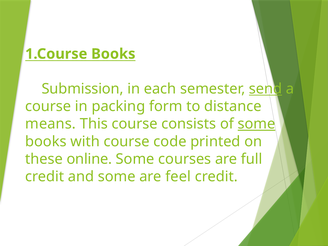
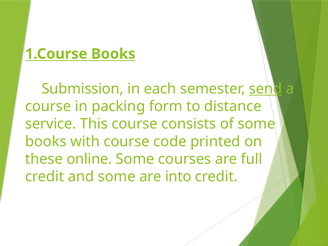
means: means -> service (51, 124)
some underline: present -> none (256, 124)
feel: feel -> into (178, 176)
